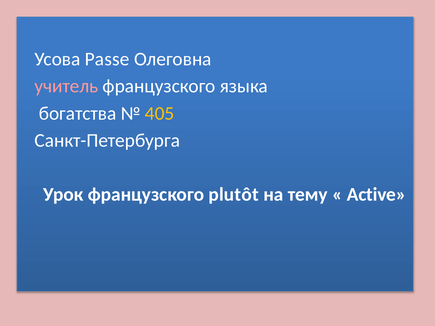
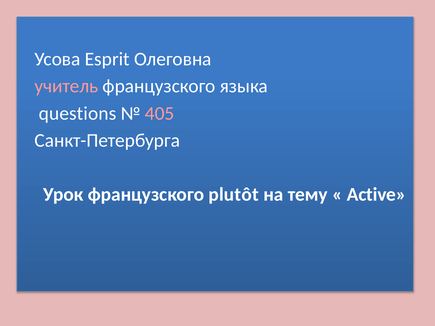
Passe: Passe -> Esprit (107, 59)
богатства: богатства -> questions (78, 113)
405 colour: yellow -> pink (160, 113)
